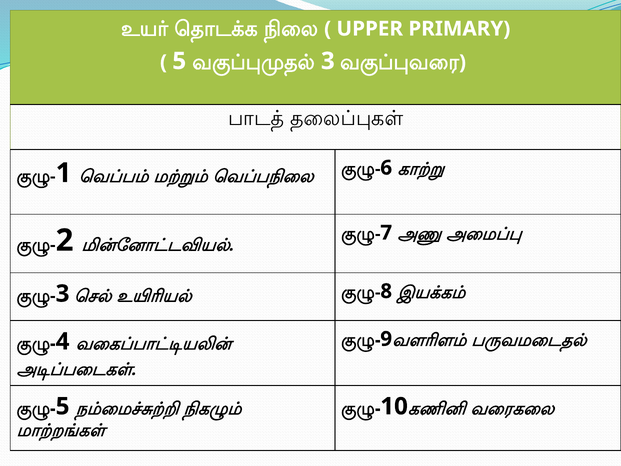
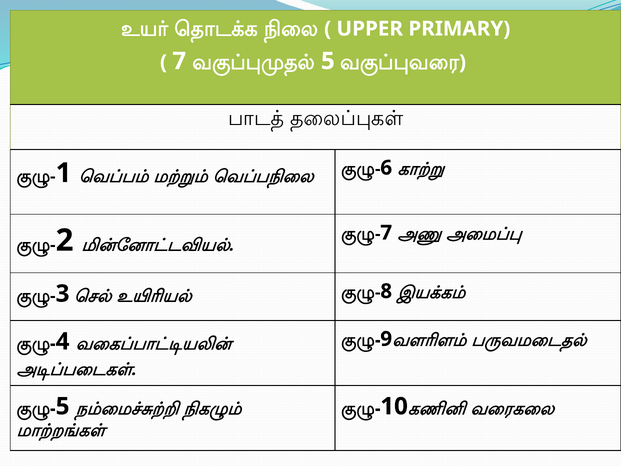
5: 5 -> 7 (179, 61)
3: 3 -> 5 (328, 61)
